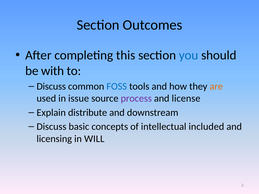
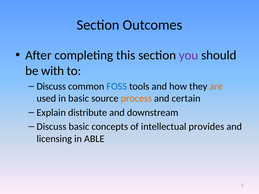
you colour: blue -> purple (189, 55)
in issue: issue -> basic (79, 99)
process colour: purple -> orange (136, 99)
license: license -> certain (186, 99)
included: included -> provides (206, 127)
WILL: WILL -> ABLE (94, 139)
